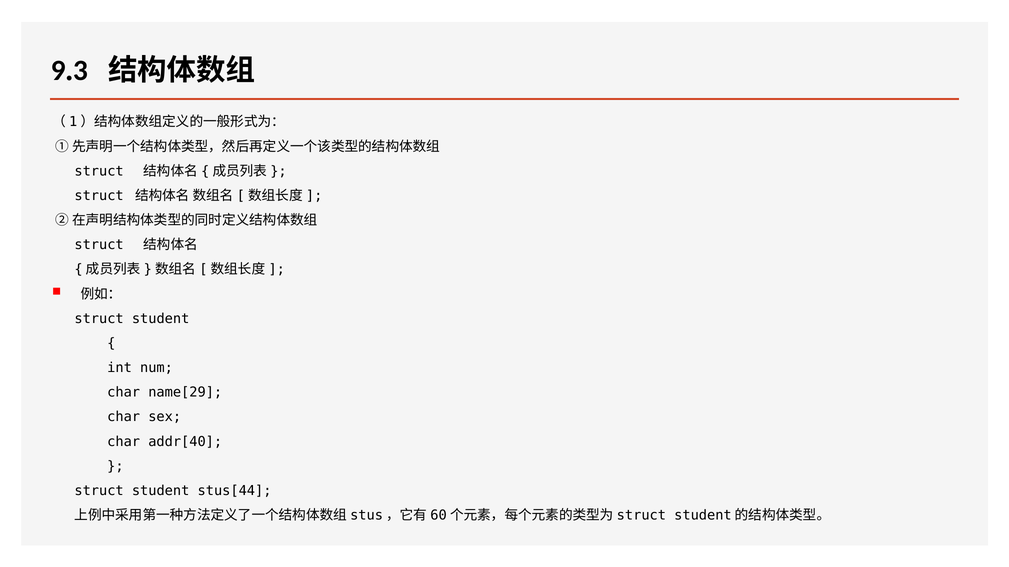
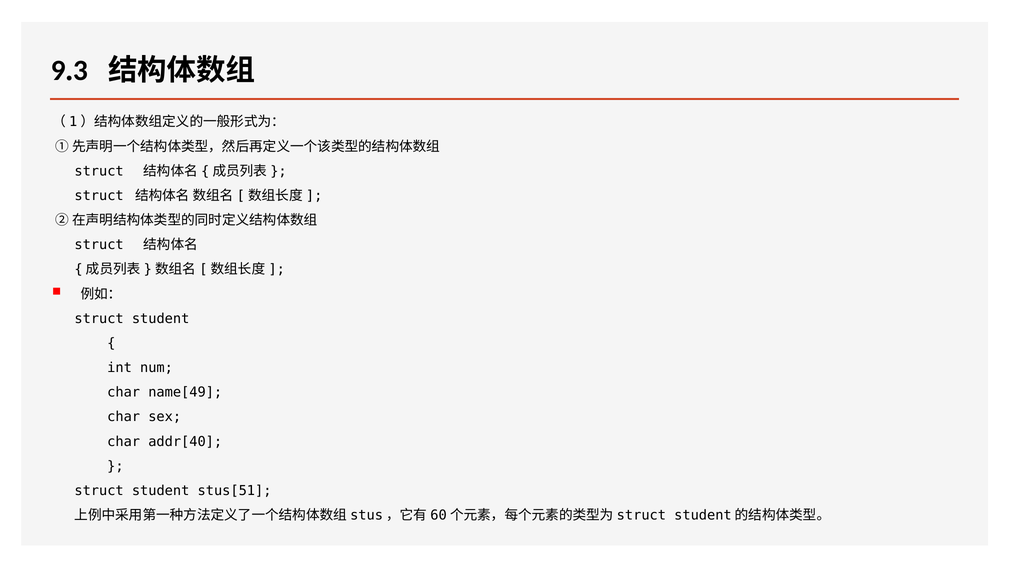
name[29: name[29 -> name[49 (185, 393)
stus[44: stus[44 -> stus[51 (235, 491)
